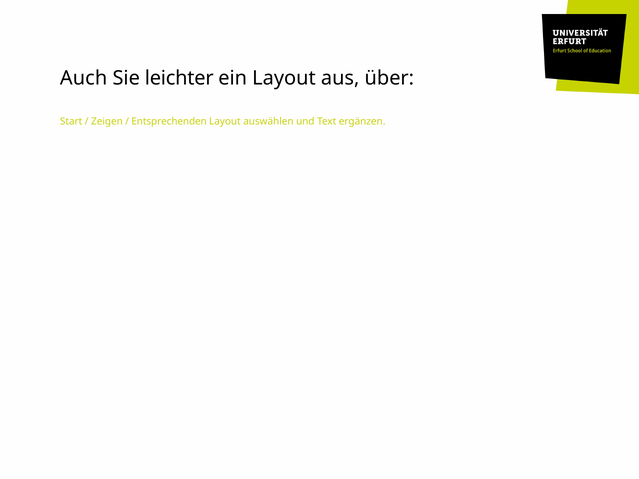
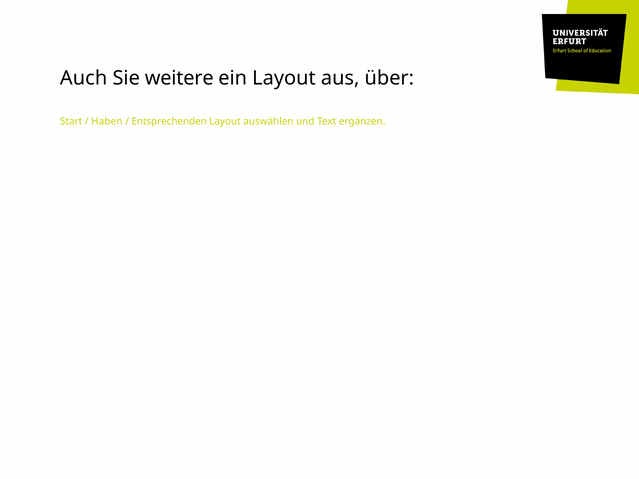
leichter: leichter -> weitere (179, 78)
Zeigen: Zeigen -> Haben (107, 122)
